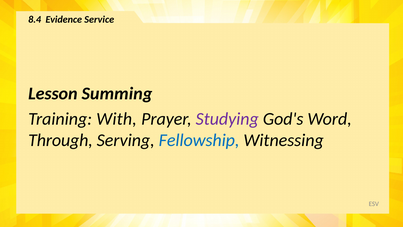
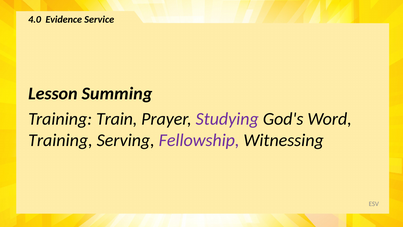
8.4: 8.4 -> 4.0 (35, 20)
With: With -> Train (117, 119)
Through: Through -> Training (60, 140)
Fellowship colour: blue -> purple (199, 140)
